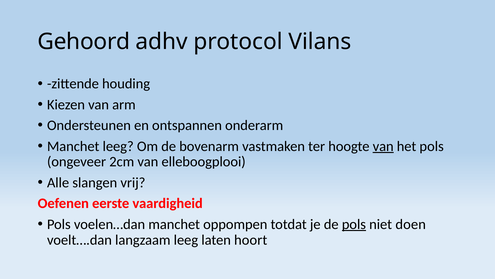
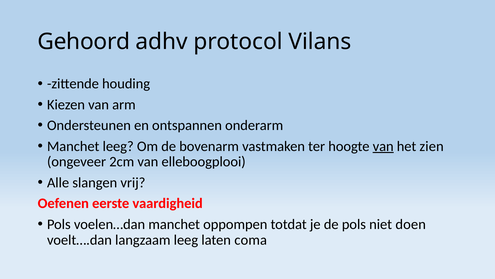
het pols: pols -> zien (432, 146)
pols underline: present -> none (354, 224)
hoort: hoort -> coma (251, 239)
